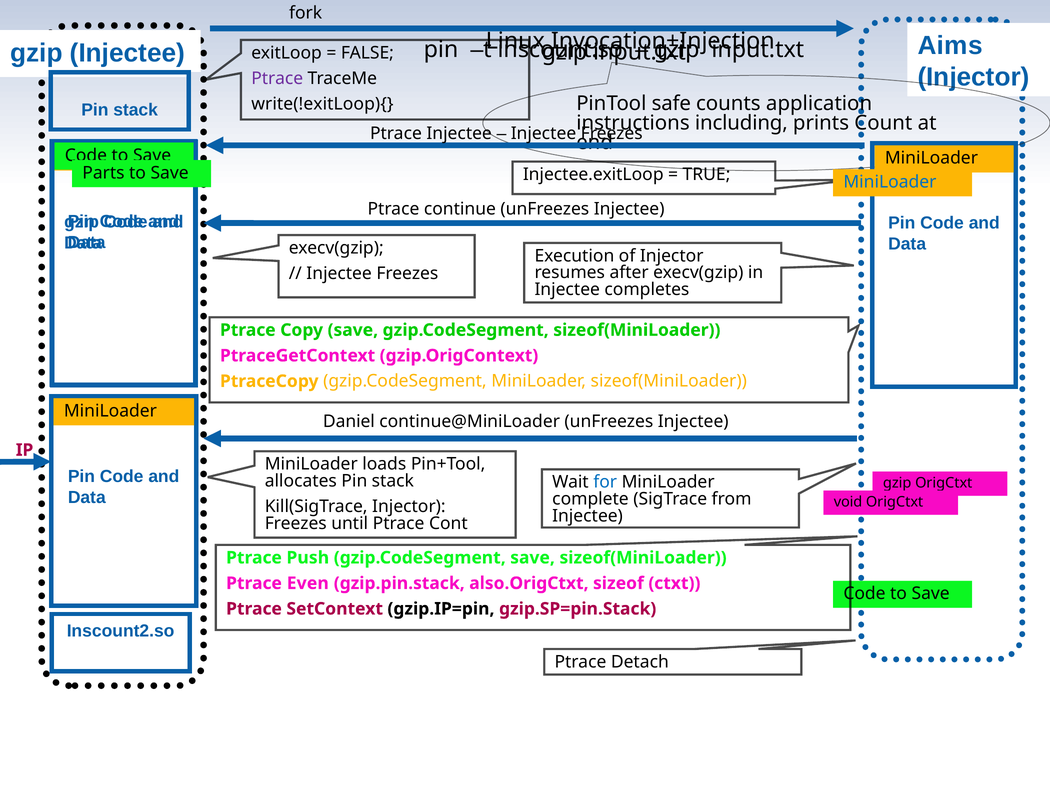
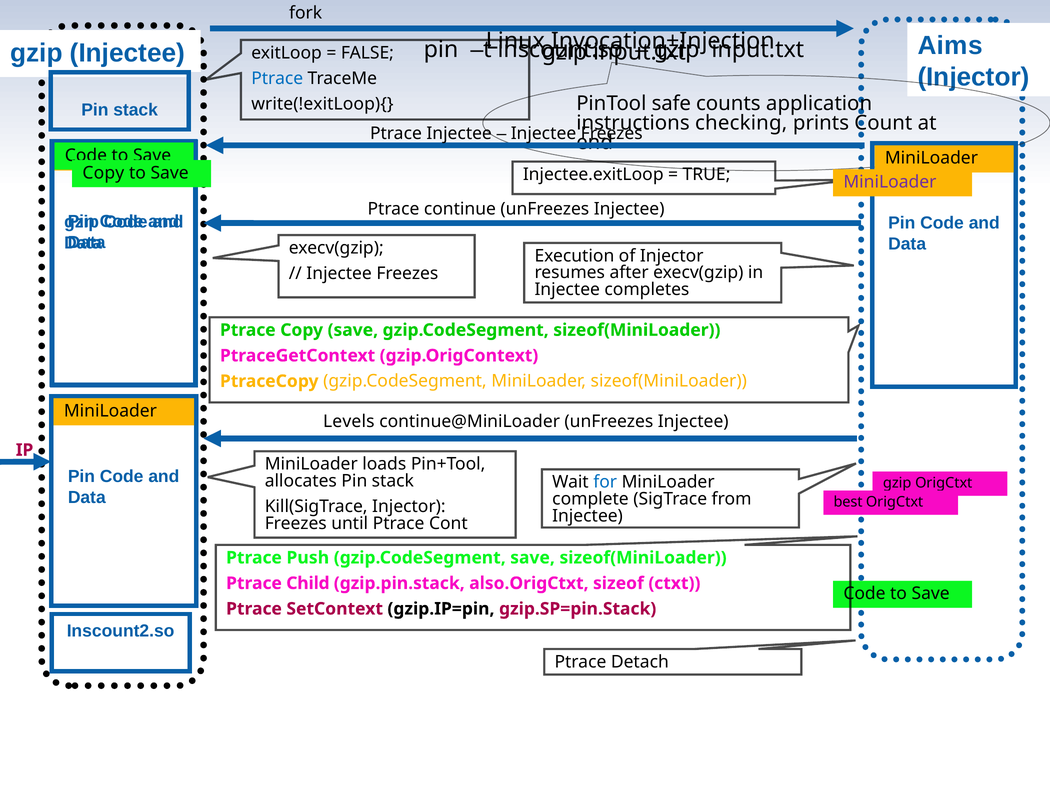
Ptrace colour: purple -> blue (277, 78)
including: including -> checking (741, 123)
Parts: Parts -> Copy (103, 173)
MiniLoader colour: blue -> purple (890, 182)
Daniel: Daniel -> Levels (349, 421)
void: void -> best (848, 502)
Even: Even -> Child (308, 583)
